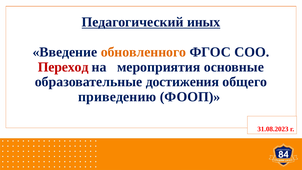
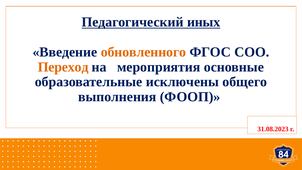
Переход colour: red -> orange (63, 67)
достижения: достижения -> исключены (182, 82)
приведению: приведению -> выполнения (117, 97)
